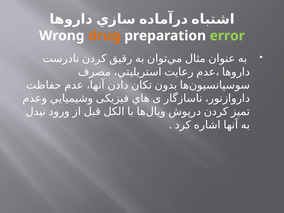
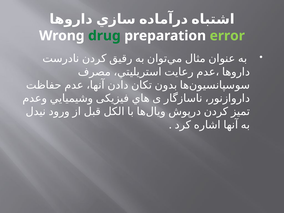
drug colour: orange -> green (104, 36)
